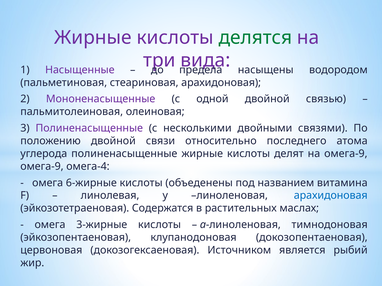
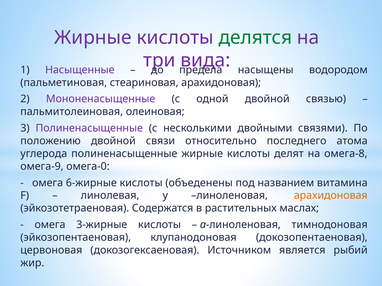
на омега-9: омега-9 -> омега-8 (346, 154)
омега-4: омега-4 -> омега-0 (88, 167)
арахидоновая colour: blue -> orange (331, 196)
